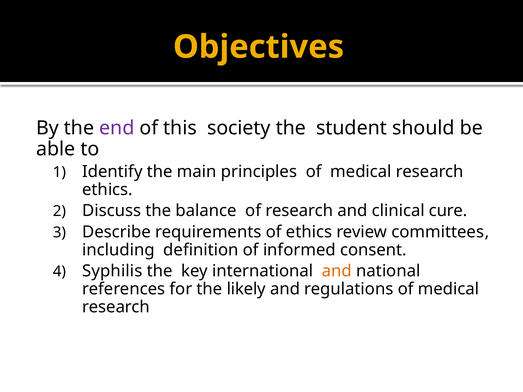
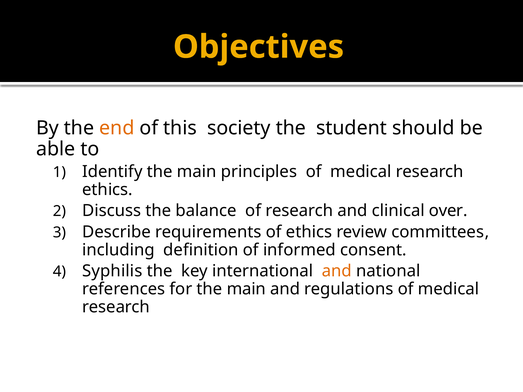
end colour: purple -> orange (117, 128)
cure: cure -> over (448, 211)
for the likely: likely -> main (246, 289)
